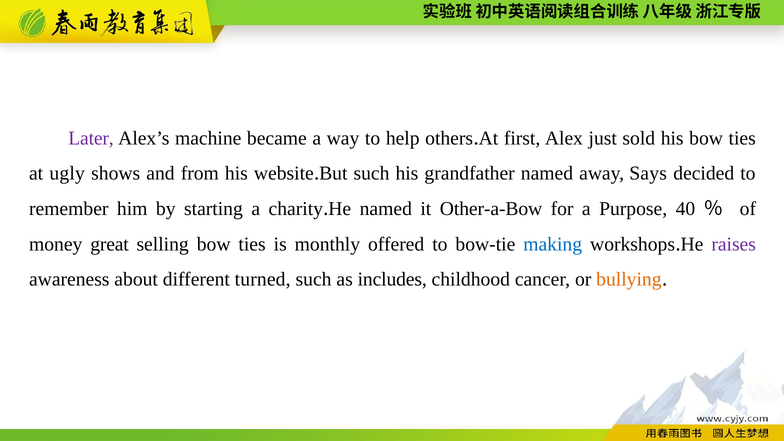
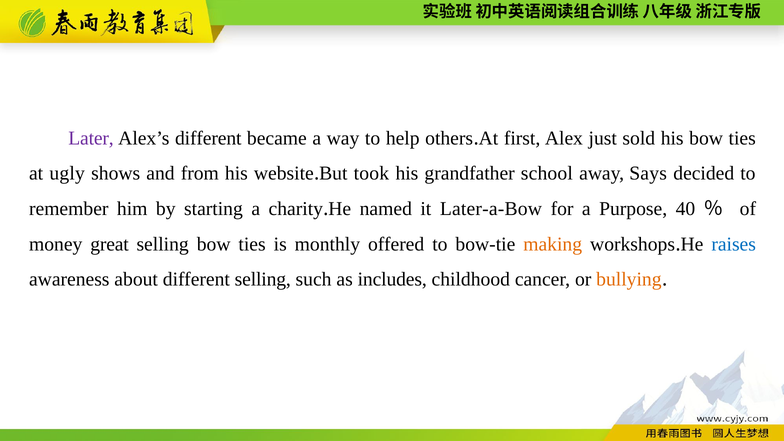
Alex’s machine: machine -> different (208, 138)
such: such -> took (371, 174)
grandfather named: named -> school (547, 174)
Other-a-Bow: Other-a-Bow -> Later-a-Bow (491, 209)
making colour: blue -> orange (553, 244)
raises colour: purple -> blue (734, 244)
different turned: turned -> selling (263, 279)
